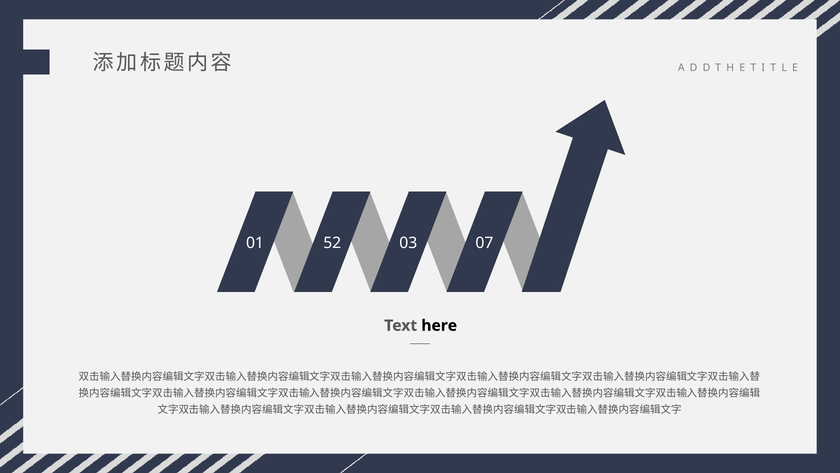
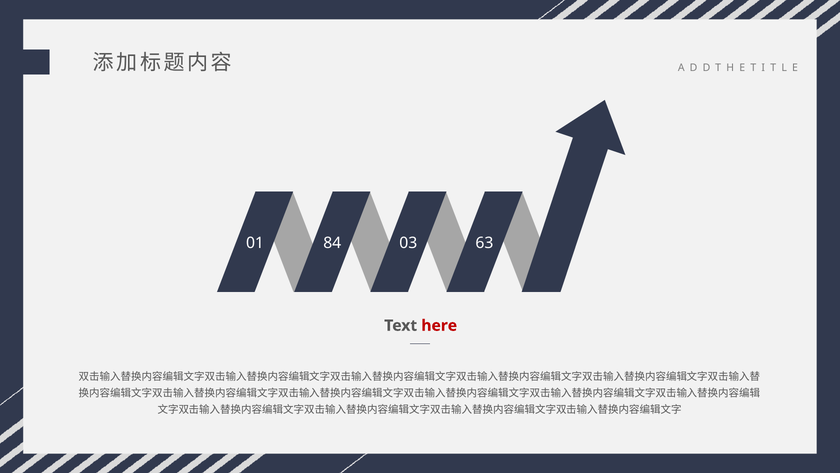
52: 52 -> 84 (332, 243)
07: 07 -> 63 (484, 243)
here colour: black -> red (439, 325)
